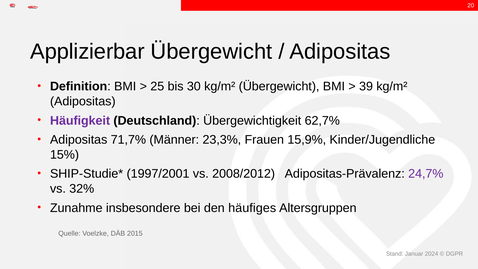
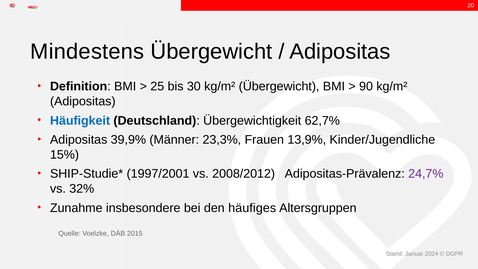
Applizierbar: Applizierbar -> Mindestens (87, 51)
39: 39 -> 90 (366, 86)
Häufigkeit colour: purple -> blue (80, 121)
71,7%: 71,7% -> 39,9% (128, 140)
15,9%: 15,9% -> 13,9% (307, 140)
